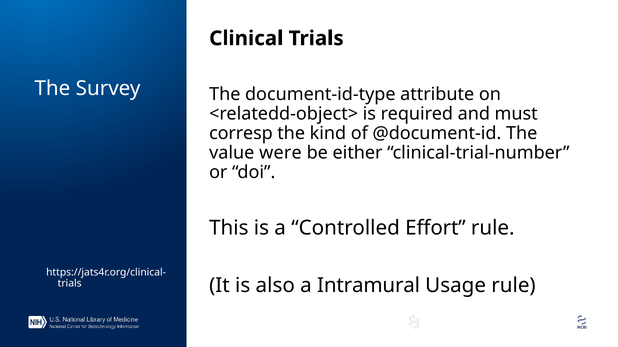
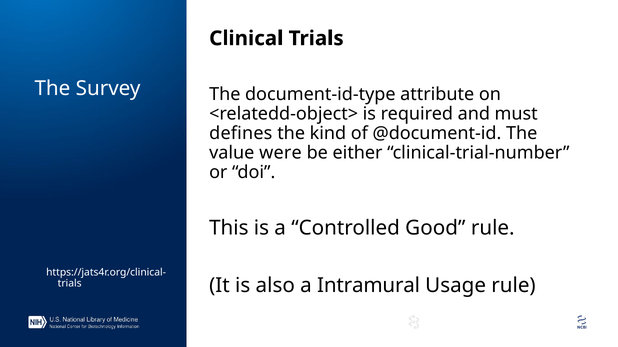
corresp: corresp -> defines (241, 133)
Effort: Effort -> Good (435, 228)
